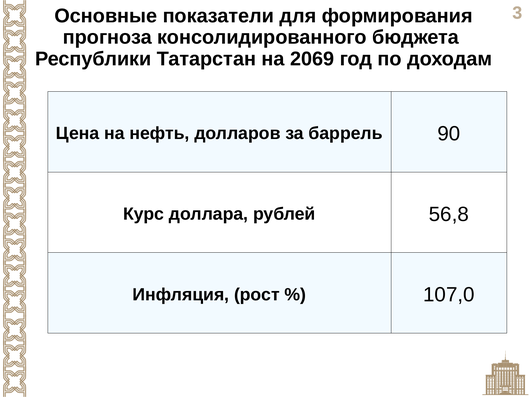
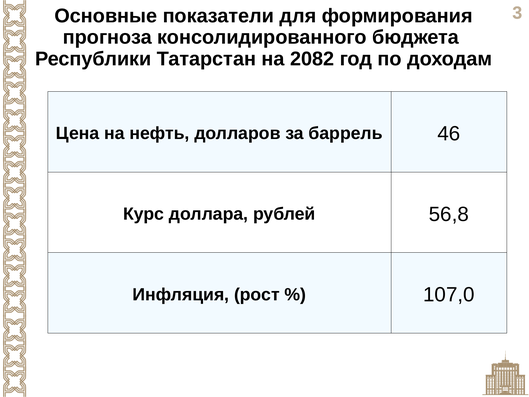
2069: 2069 -> 2082 (312, 59)
90: 90 -> 46 (449, 134)
